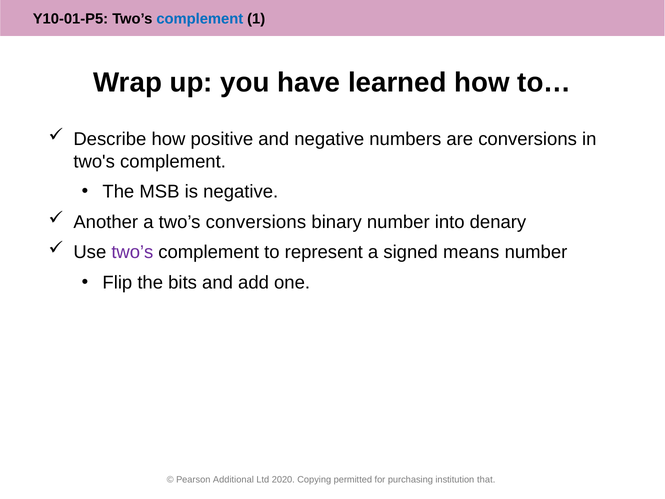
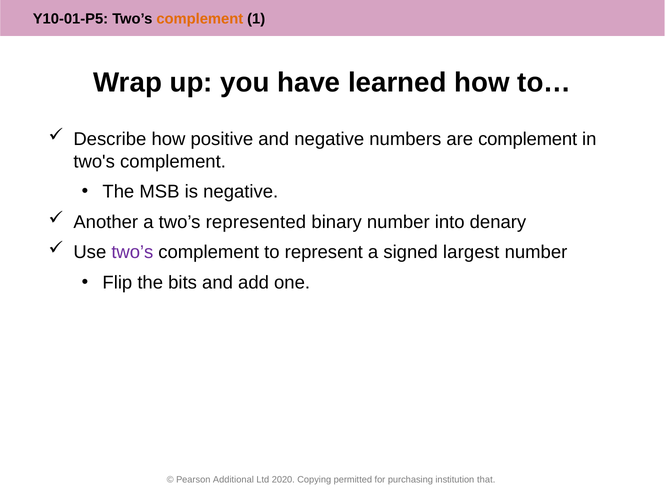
complement colour: blue -> orange (200, 19)
are conversions: conversions -> complement (528, 139)
two’s conversions: conversions -> represented (256, 222)
means: means -> largest (471, 252)
